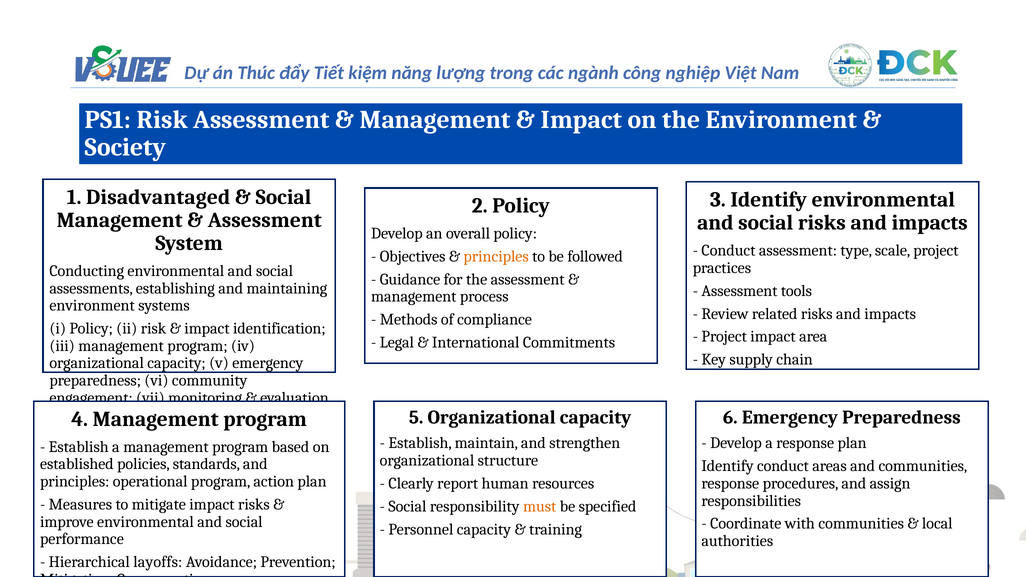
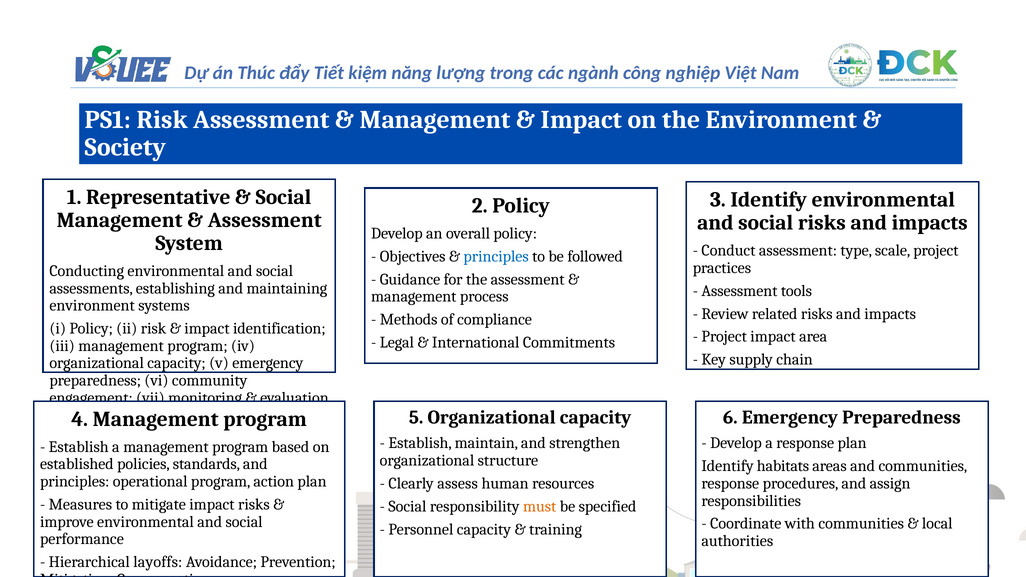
Disadvantaged: Disadvantaged -> Representative (158, 197)
principles colour: orange -> blue (496, 256)
Identify conduct: conduct -> habitats (783, 466)
report: report -> assess (458, 483)
